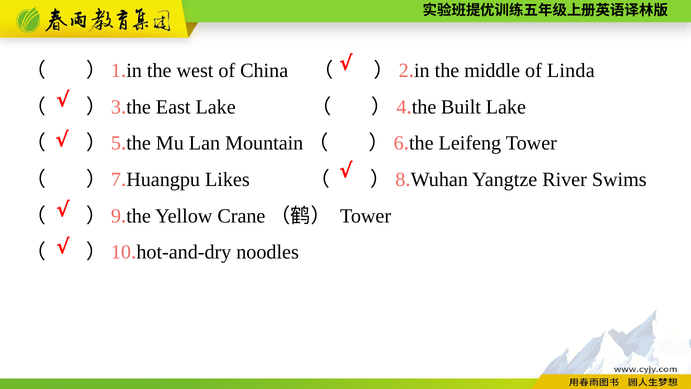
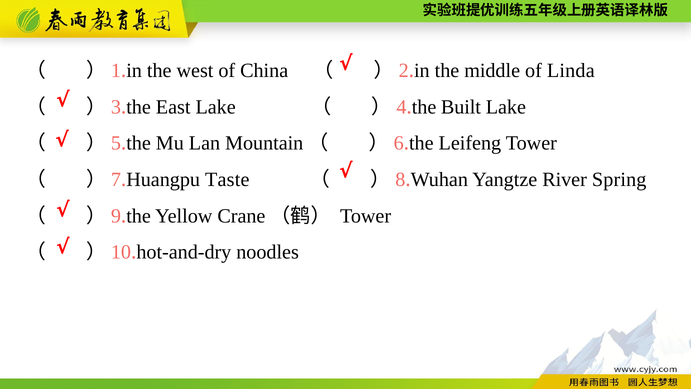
Likes: Likes -> Taste (227, 179)
Swims: Swims -> Spring (619, 179)
